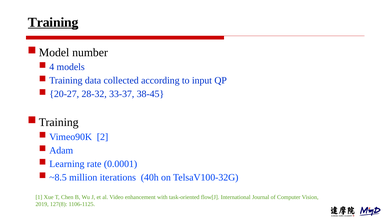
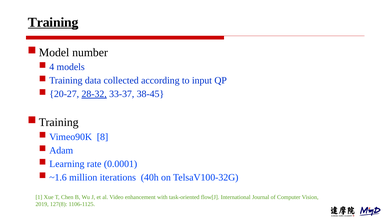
28-32 underline: none -> present (94, 94)
2: 2 -> 8 (103, 137)
~8.5: ~8.5 -> ~1.6 (58, 177)
